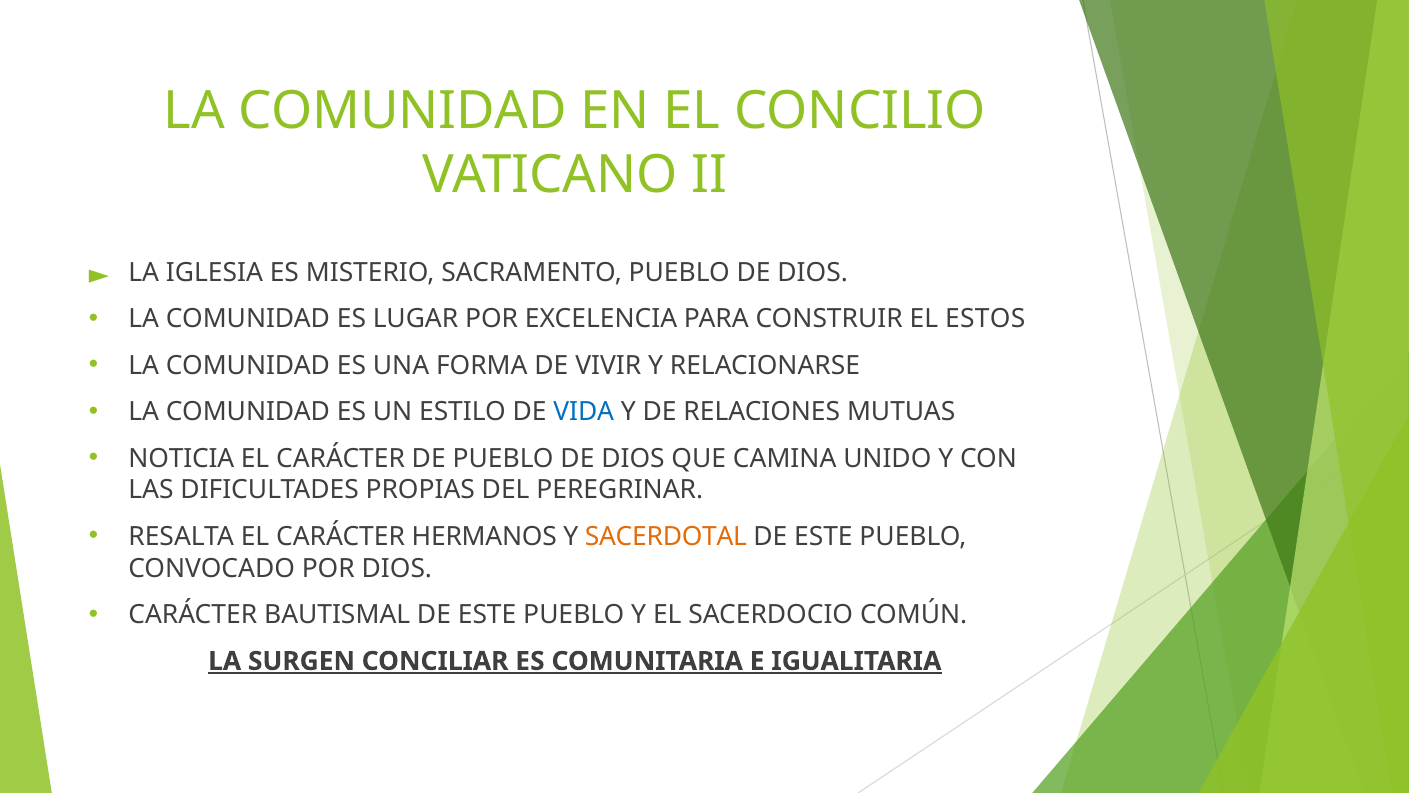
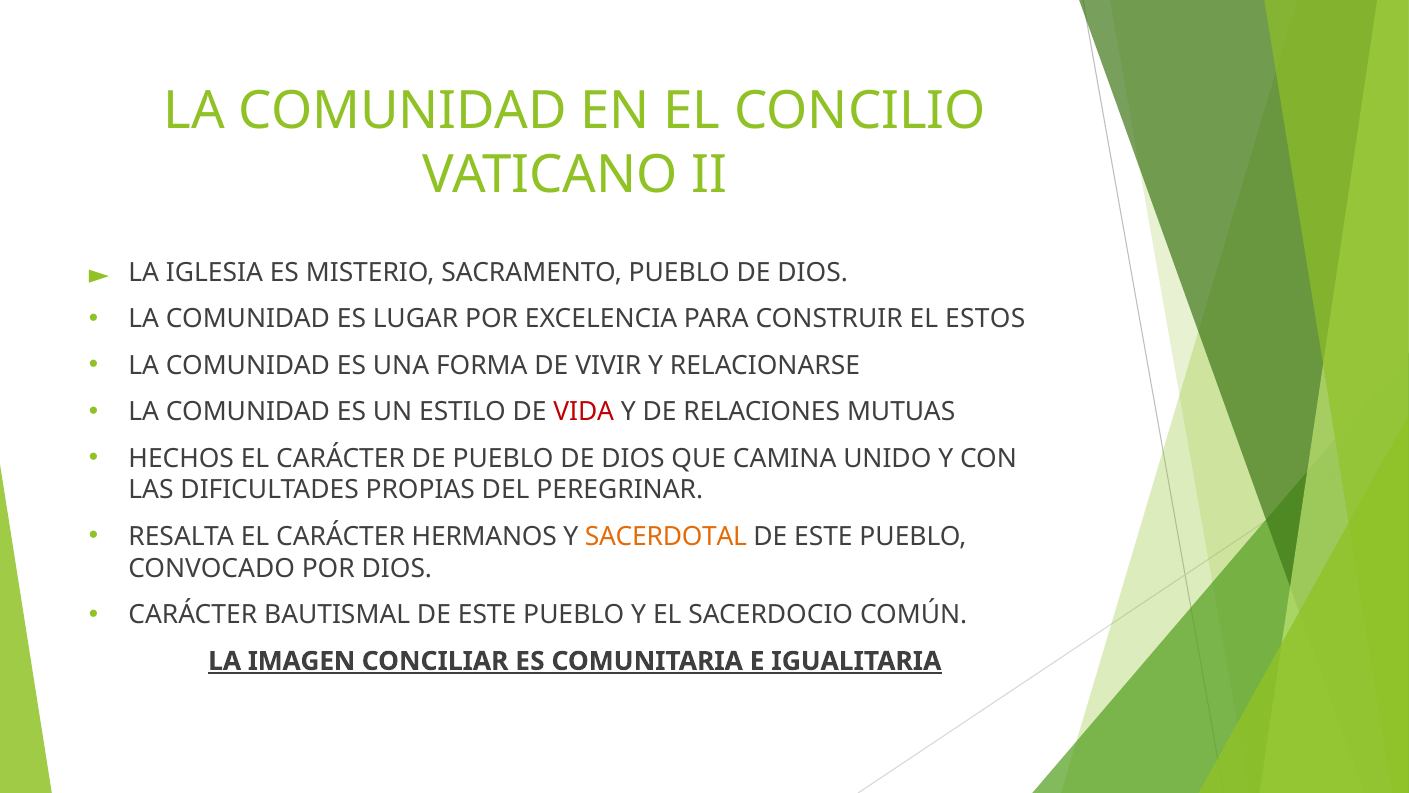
VIDA colour: blue -> red (584, 412)
NOTICIA: NOTICIA -> HECHOS (181, 458)
SURGEN: SURGEN -> IMAGEN (302, 661)
